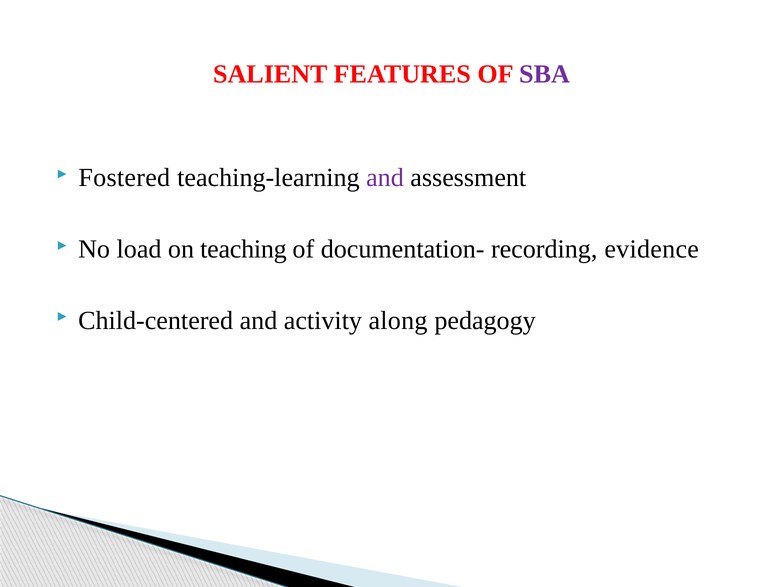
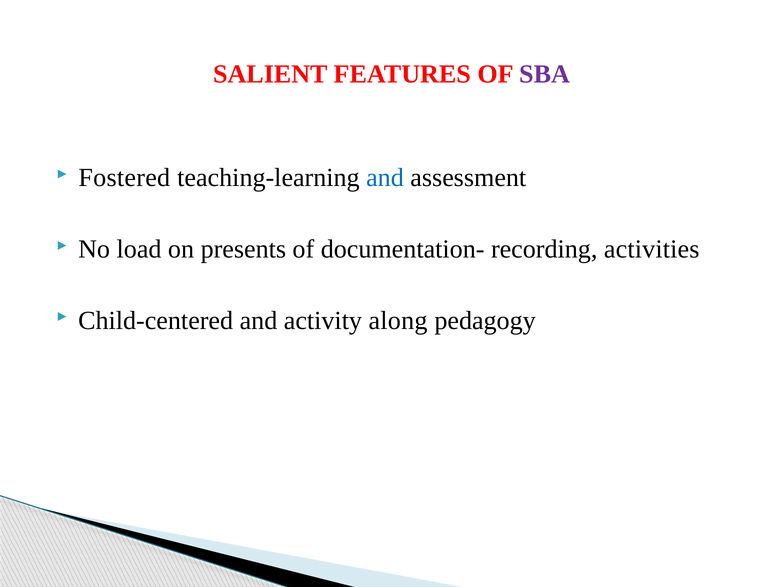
and colour: purple -> blue (385, 178)
teaching: teaching -> presents (243, 249)
evidence: evidence -> activities (652, 249)
